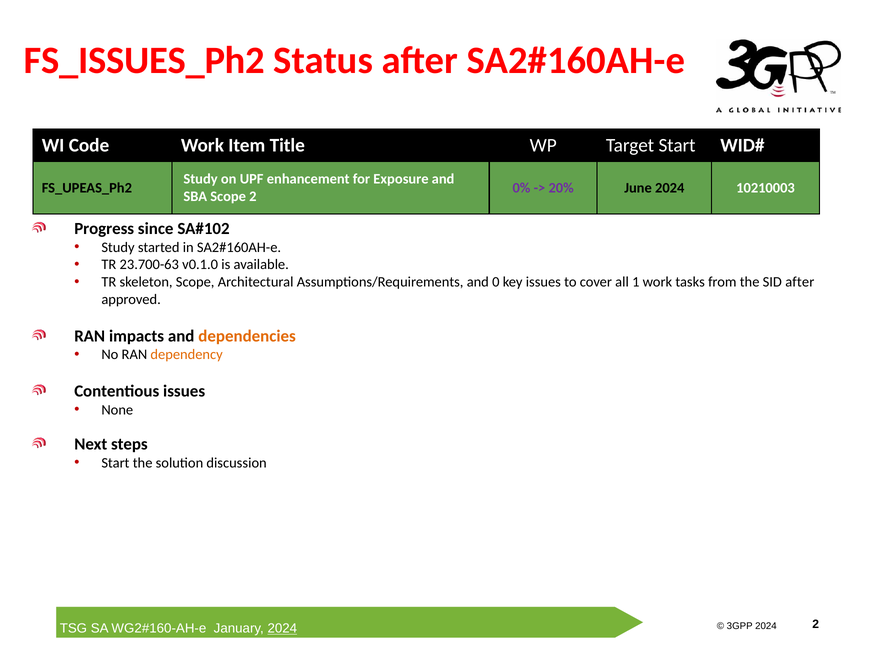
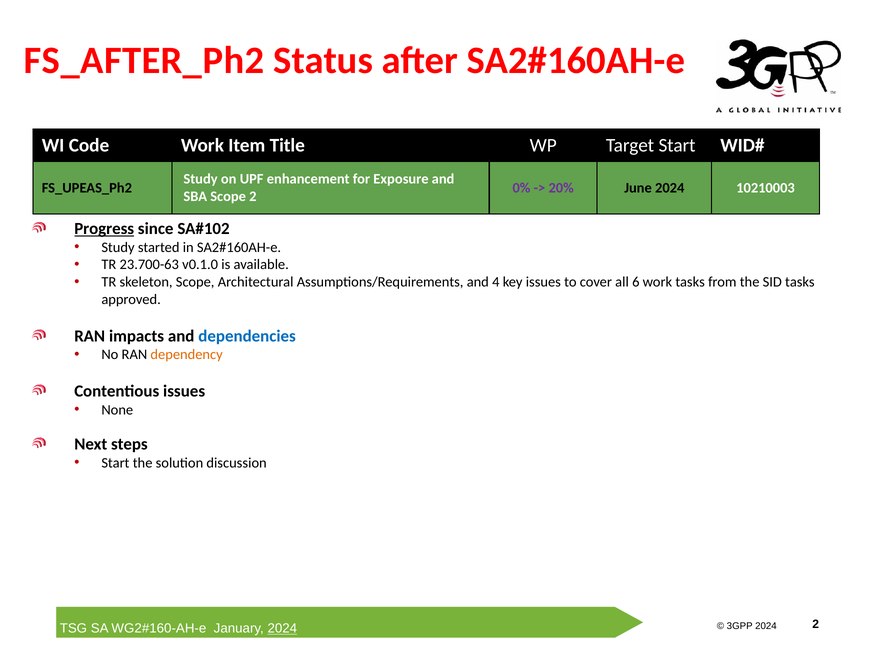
FS_ISSUES_Ph2: FS_ISSUES_Ph2 -> FS_AFTER_Ph2 (144, 60)
Progress underline: none -> present (104, 228)
0: 0 -> 4 (496, 282)
1: 1 -> 6 (636, 282)
SID after: after -> tasks (800, 282)
dependencies colour: orange -> blue (247, 336)
